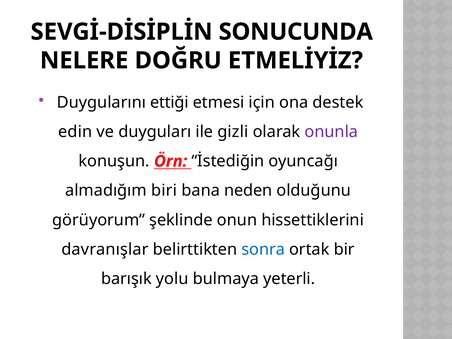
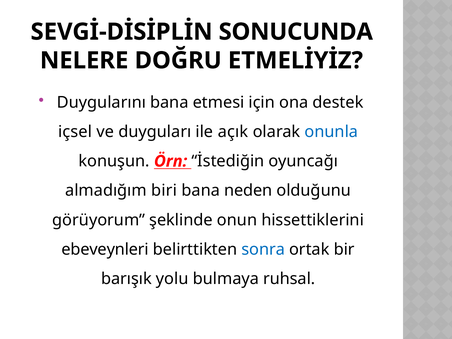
Duygularını ettiği: ettiği -> bana (169, 103)
edin: edin -> içsel (75, 132)
gizli: gizli -> açık (233, 132)
onunla colour: purple -> blue (331, 132)
davranışlar: davranışlar -> ebeveynleri (105, 249)
yeterli: yeterli -> ruhsal (289, 279)
